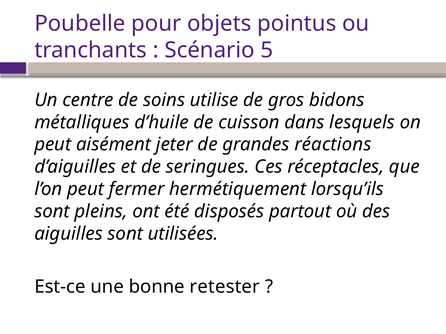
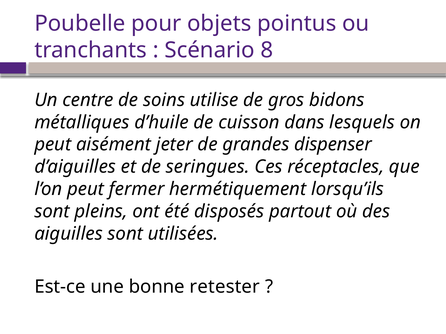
5: 5 -> 8 (267, 50)
réactions: réactions -> dispenser (333, 145)
